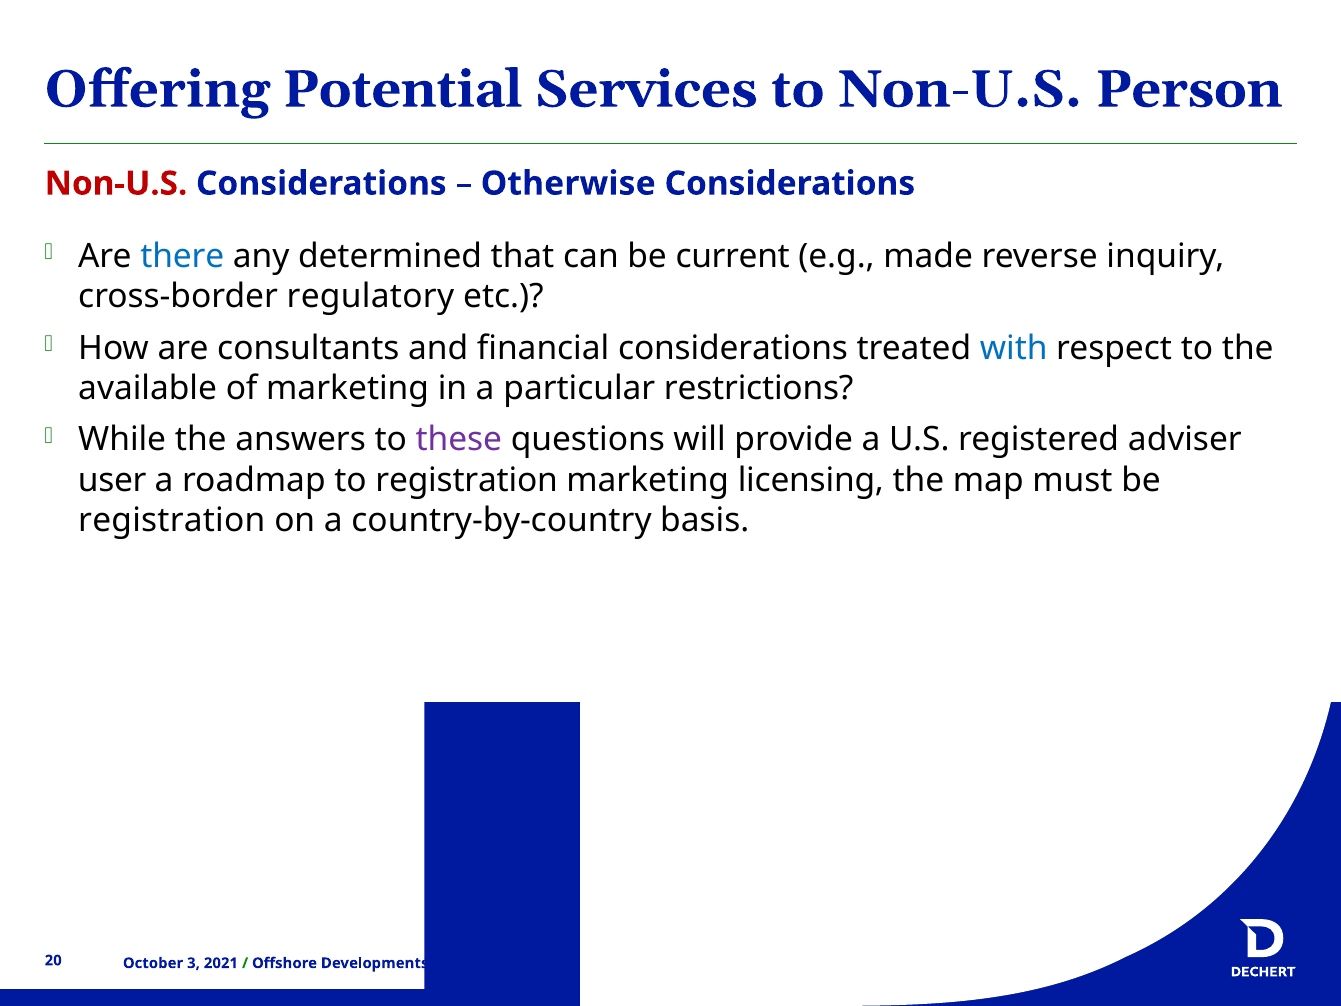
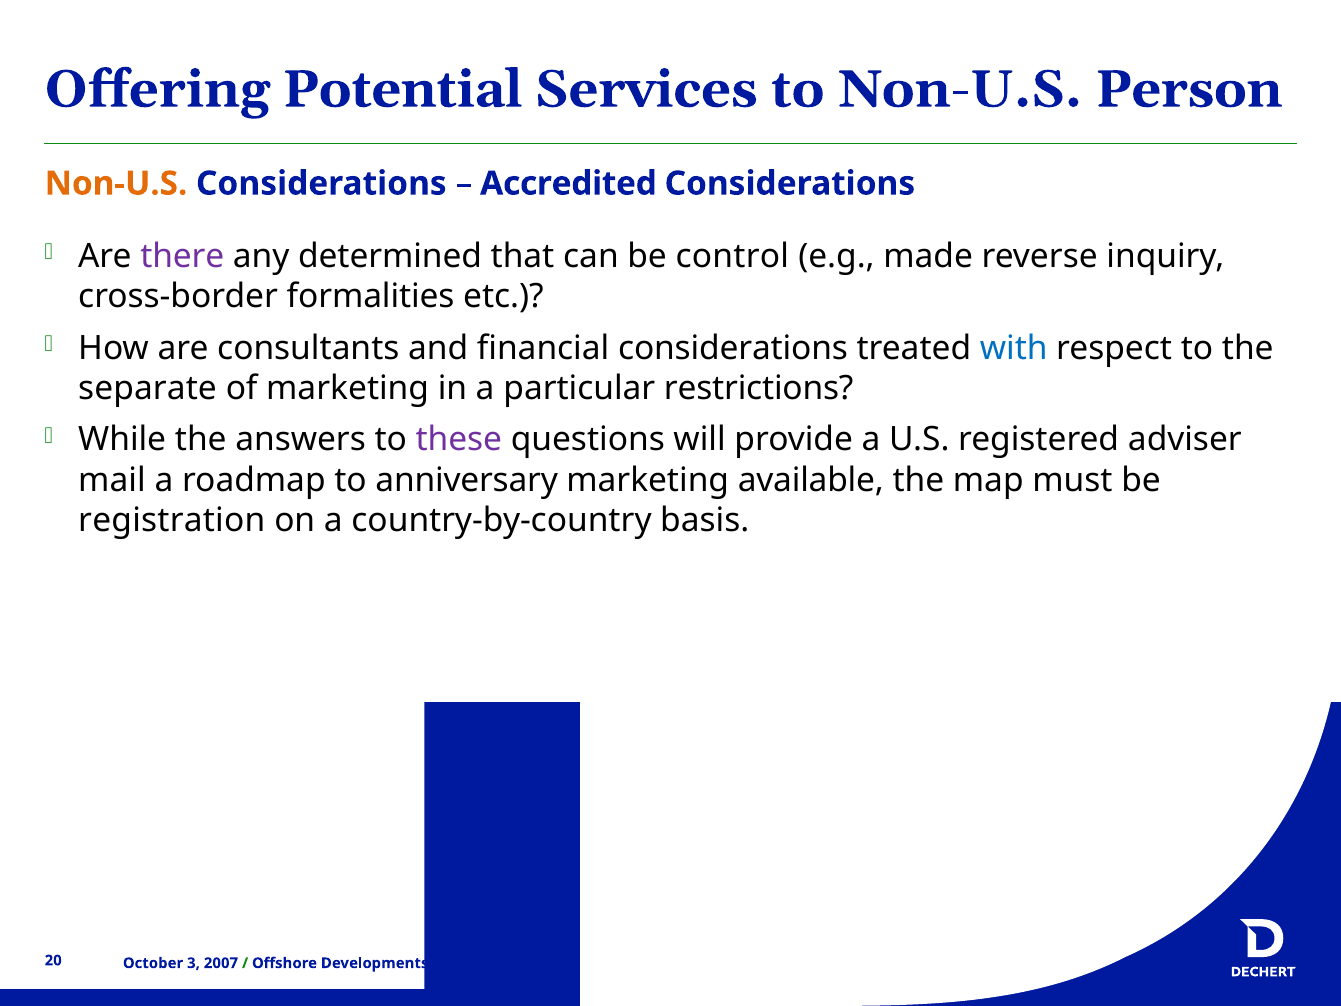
Non-U.S colour: red -> orange (116, 183)
Otherwise: Otherwise -> Accredited (568, 183)
there colour: blue -> purple (182, 257)
current: current -> control (732, 257)
regulatory: regulatory -> formalities (371, 297)
available: available -> separate (148, 388)
user: user -> mail (112, 480)
to registration: registration -> anniversary (467, 480)
licensing: licensing -> available (811, 480)
2021: 2021 -> 2007 (221, 963)
